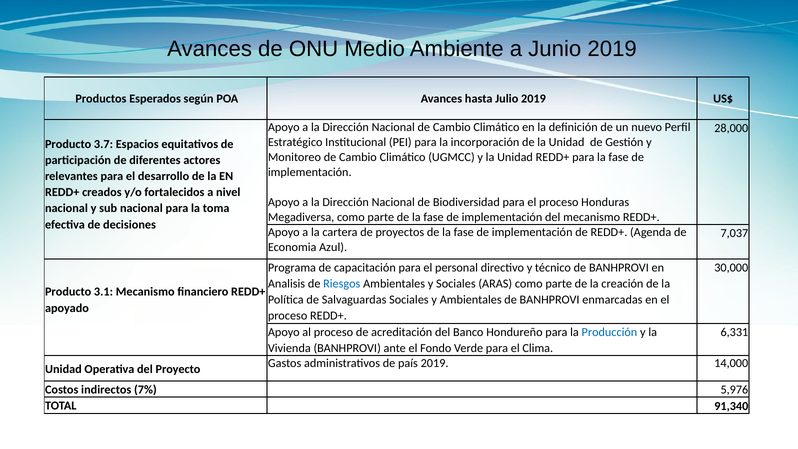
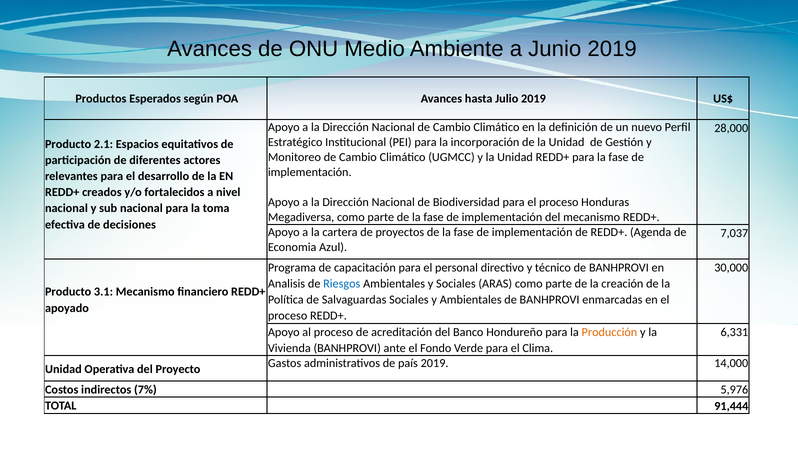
3.7: 3.7 -> 2.1 (103, 144)
Producción colour: blue -> orange (609, 332)
91,340: 91,340 -> 91,444 (731, 406)
